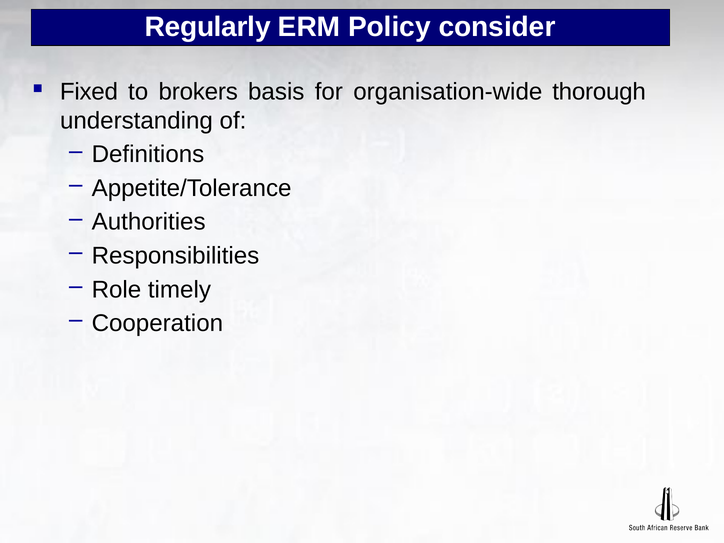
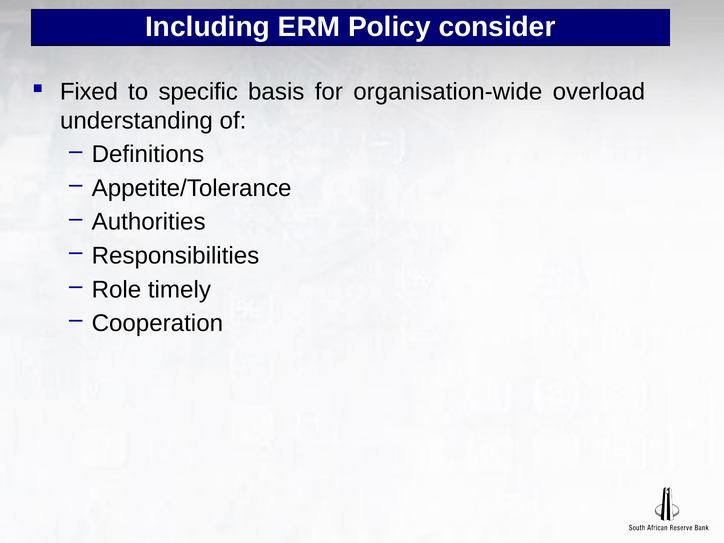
Regularly: Regularly -> Including (208, 27)
brokers: brokers -> specific (198, 92)
thorough: thorough -> overload (599, 92)
